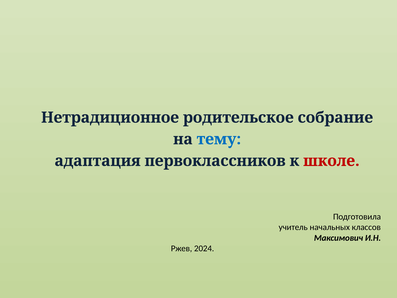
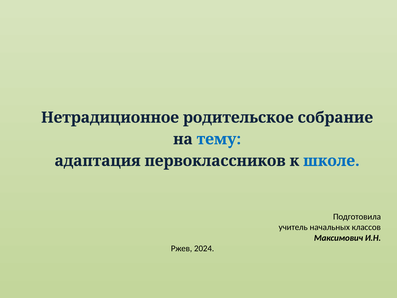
школе colour: red -> blue (331, 161)
